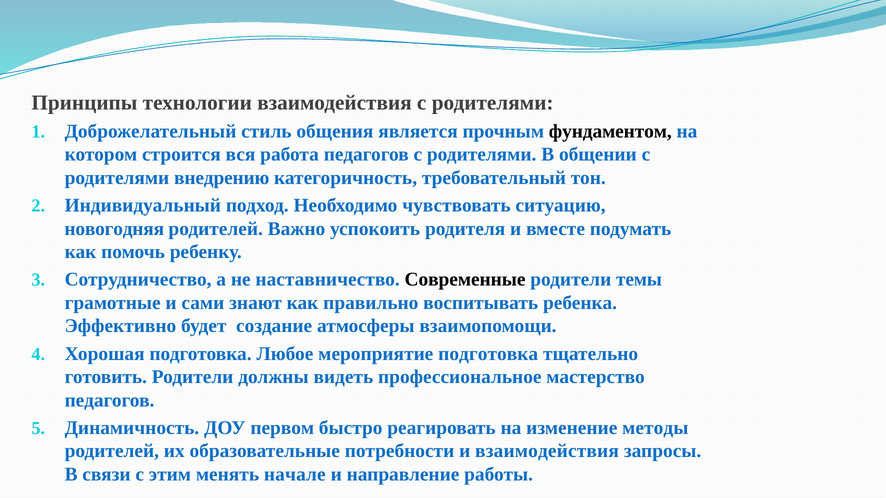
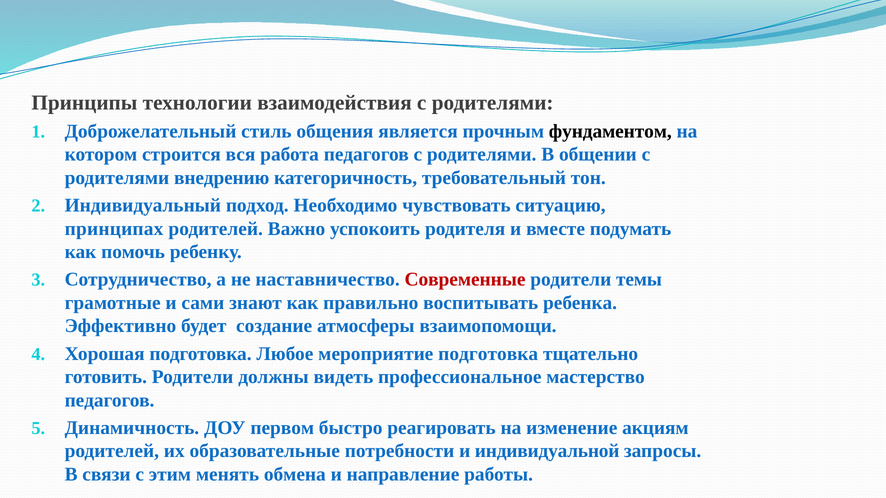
новогодняя: новогодняя -> принципах (114, 229)
Современные colour: black -> red (465, 280)
методы: методы -> акциям (655, 428)
и взаимодействия: взаимодействия -> индивидуальной (547, 451)
начале: начале -> обмена (295, 475)
